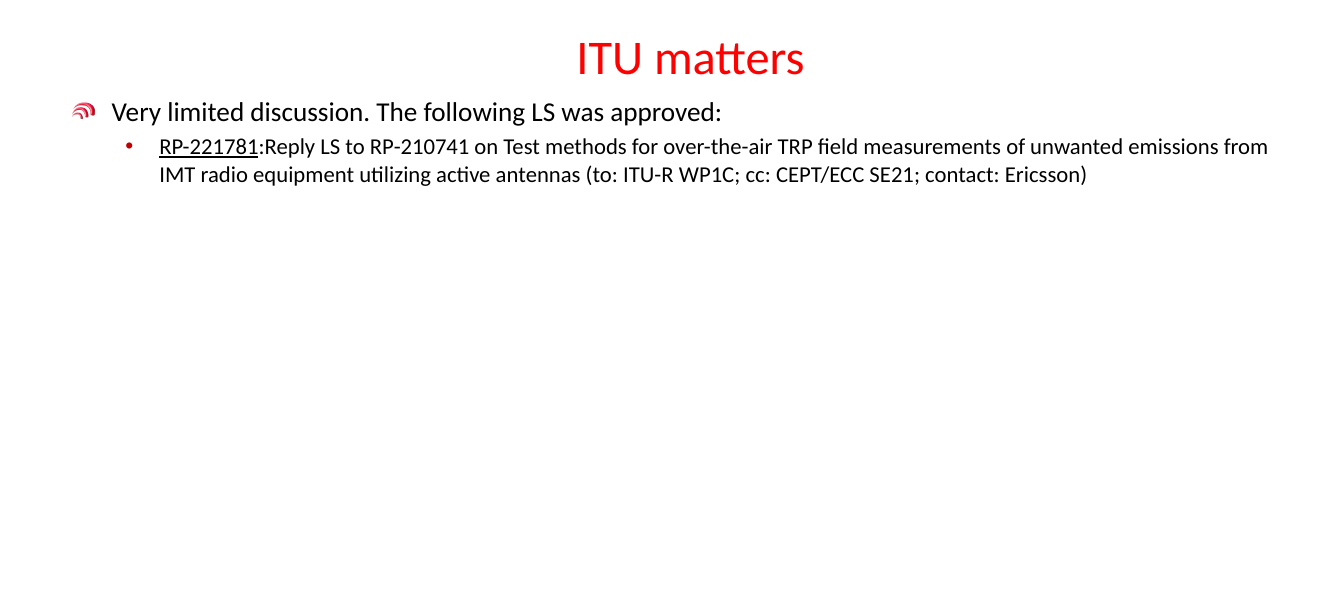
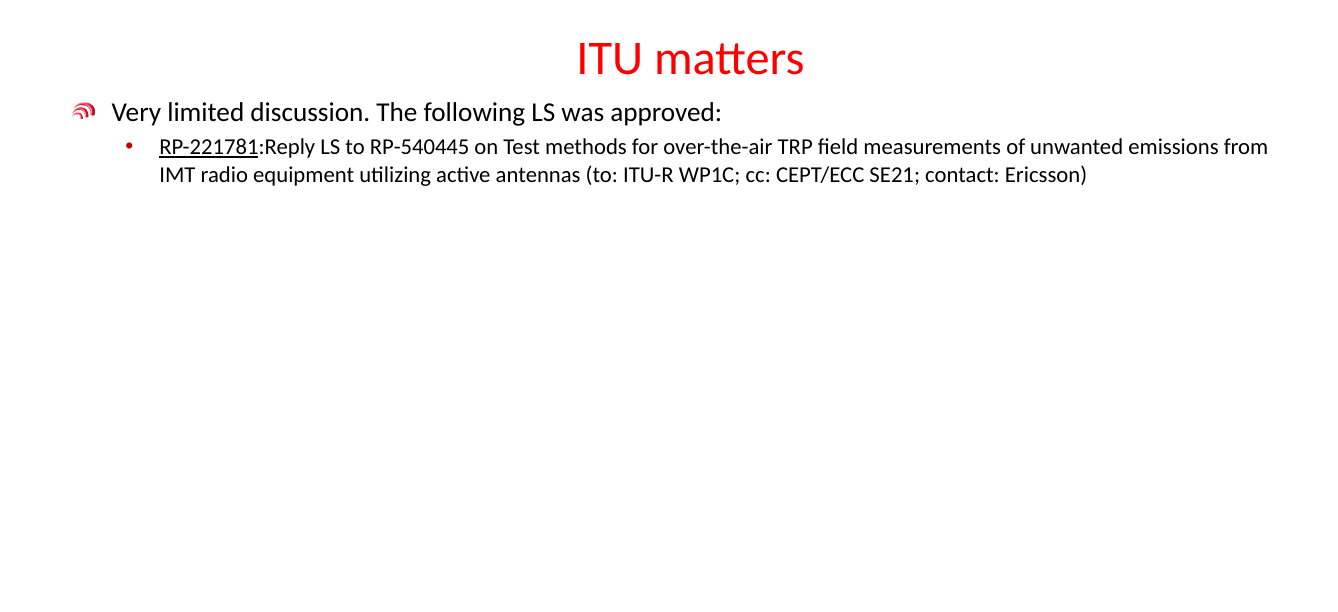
RP-210741: RP-210741 -> RP-540445 (420, 147)
